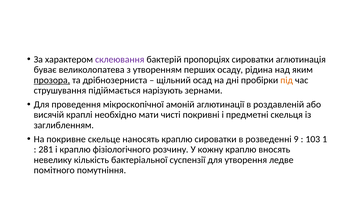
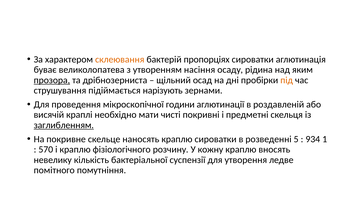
склеювання colour: purple -> orange (120, 60)
перших: перших -> насіння (200, 70)
амоній: амоній -> години (180, 105)
заглибленням underline: none -> present (64, 126)
9: 9 -> 5 (296, 140)
103: 103 -> 934 (313, 140)
281: 281 -> 570 (46, 150)
